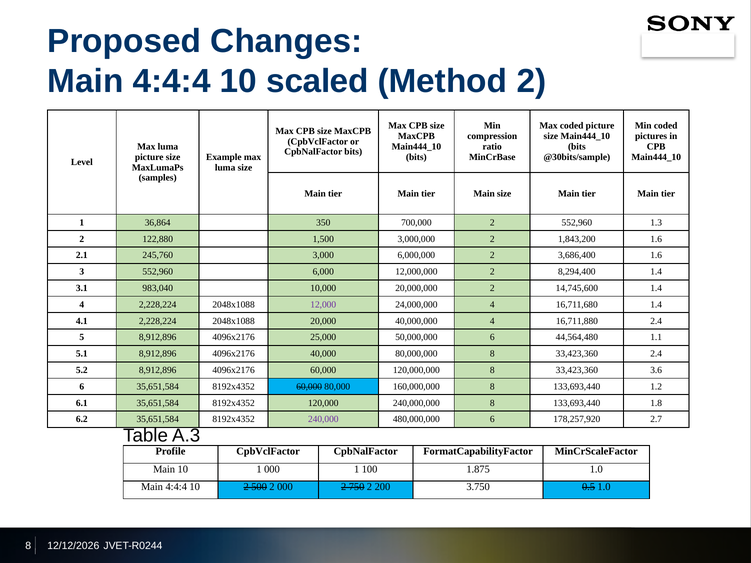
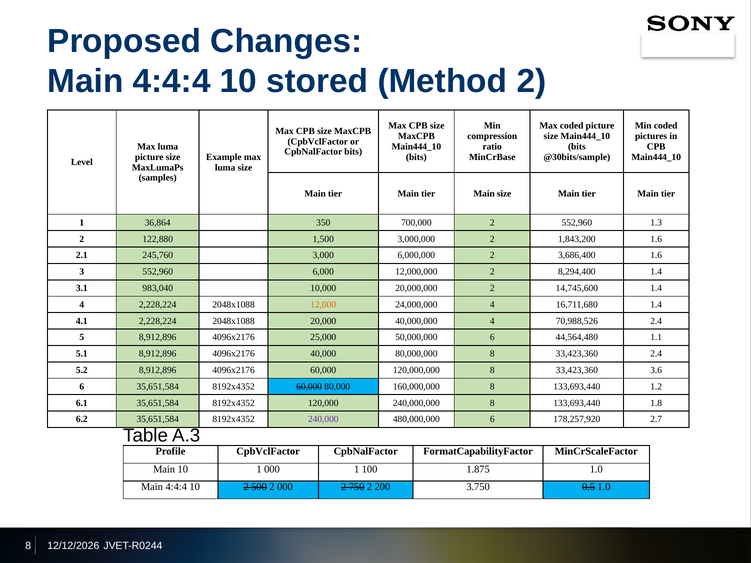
scaled: scaled -> stored (317, 81)
12,000 colour: purple -> orange (323, 305)
16,711,880: 16,711,880 -> 70,988,526 (577, 321)
